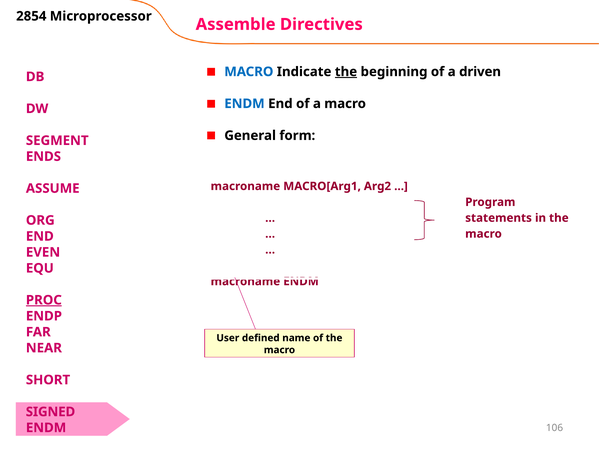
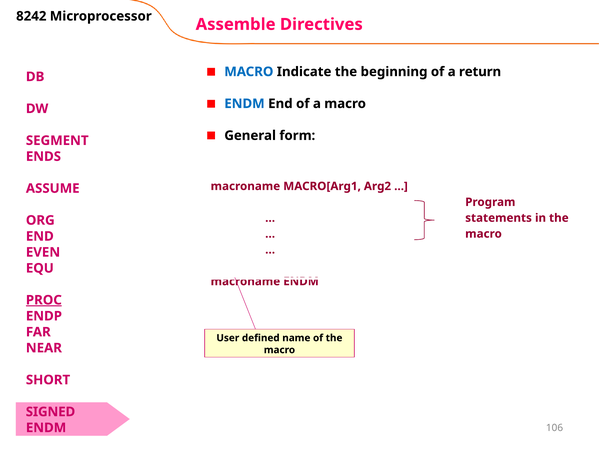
2854: 2854 -> 8242 (31, 16)
the underline: present -> none (346, 72)
driven: driven -> return (480, 72)
